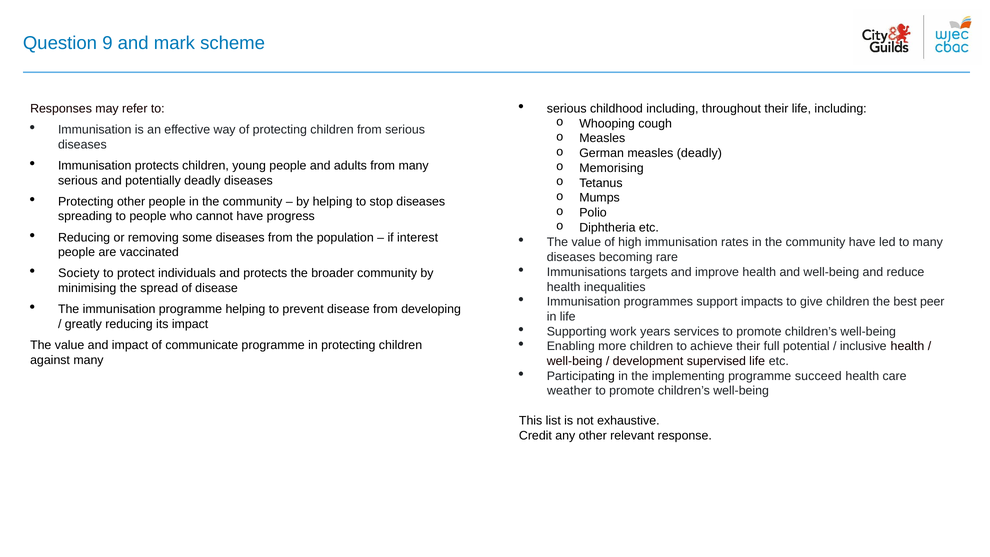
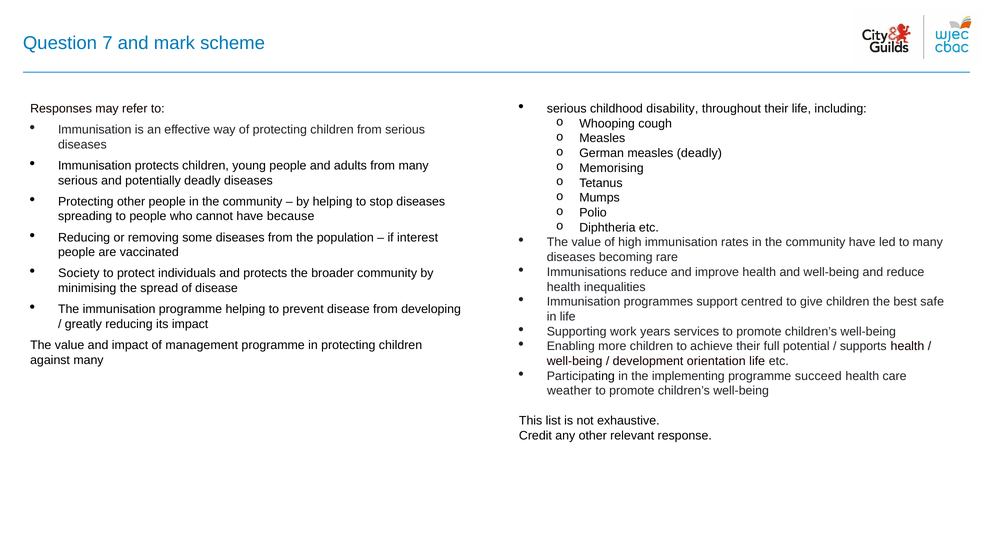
9: 9 -> 7 (107, 43)
childhood including: including -> disability (672, 109)
progress: progress -> because (291, 216)
Immunisations targets: targets -> reduce (649, 272)
impacts: impacts -> centred (762, 302)
peer: peer -> safe (932, 302)
communicate: communicate -> management (202, 345)
inclusive: inclusive -> supports (863, 346)
supervised: supervised -> orientation (716, 361)
